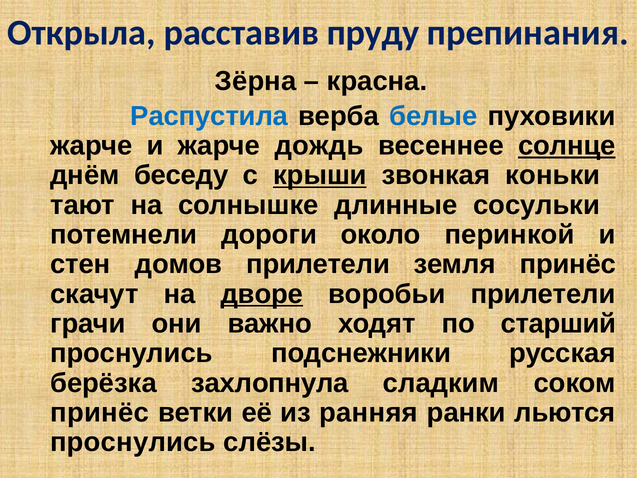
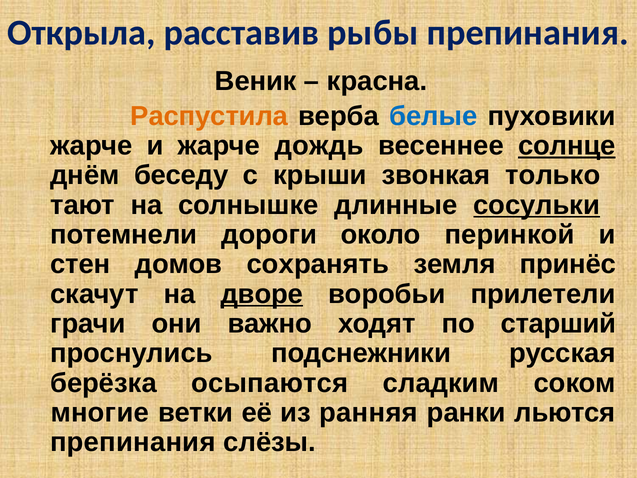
пруду: пруду -> рыбы (373, 33)
Зёрна: Зёрна -> Веник (256, 81)
Распустила colour: blue -> orange (209, 116)
крыши underline: present -> none (320, 175)
коньки: коньки -> только (553, 175)
сосульки underline: none -> present (537, 205)
домов прилетели: прилетели -> сохранять (318, 264)
захлопнула: захлопнула -> осыпаются (270, 383)
принёс: принёс -> многие (100, 412)
проснулись: проснулись -> препинания (133, 442)
